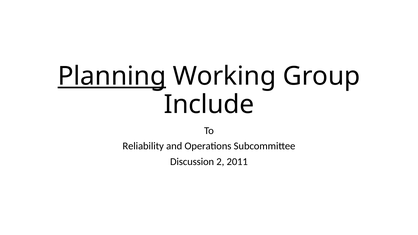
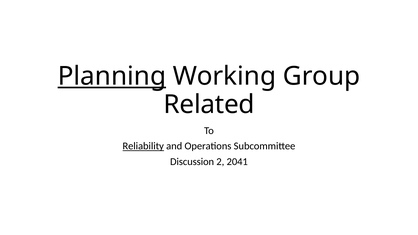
Include: Include -> Related (209, 104)
Reliability underline: none -> present (143, 146)
2011: 2011 -> 2041 (237, 162)
